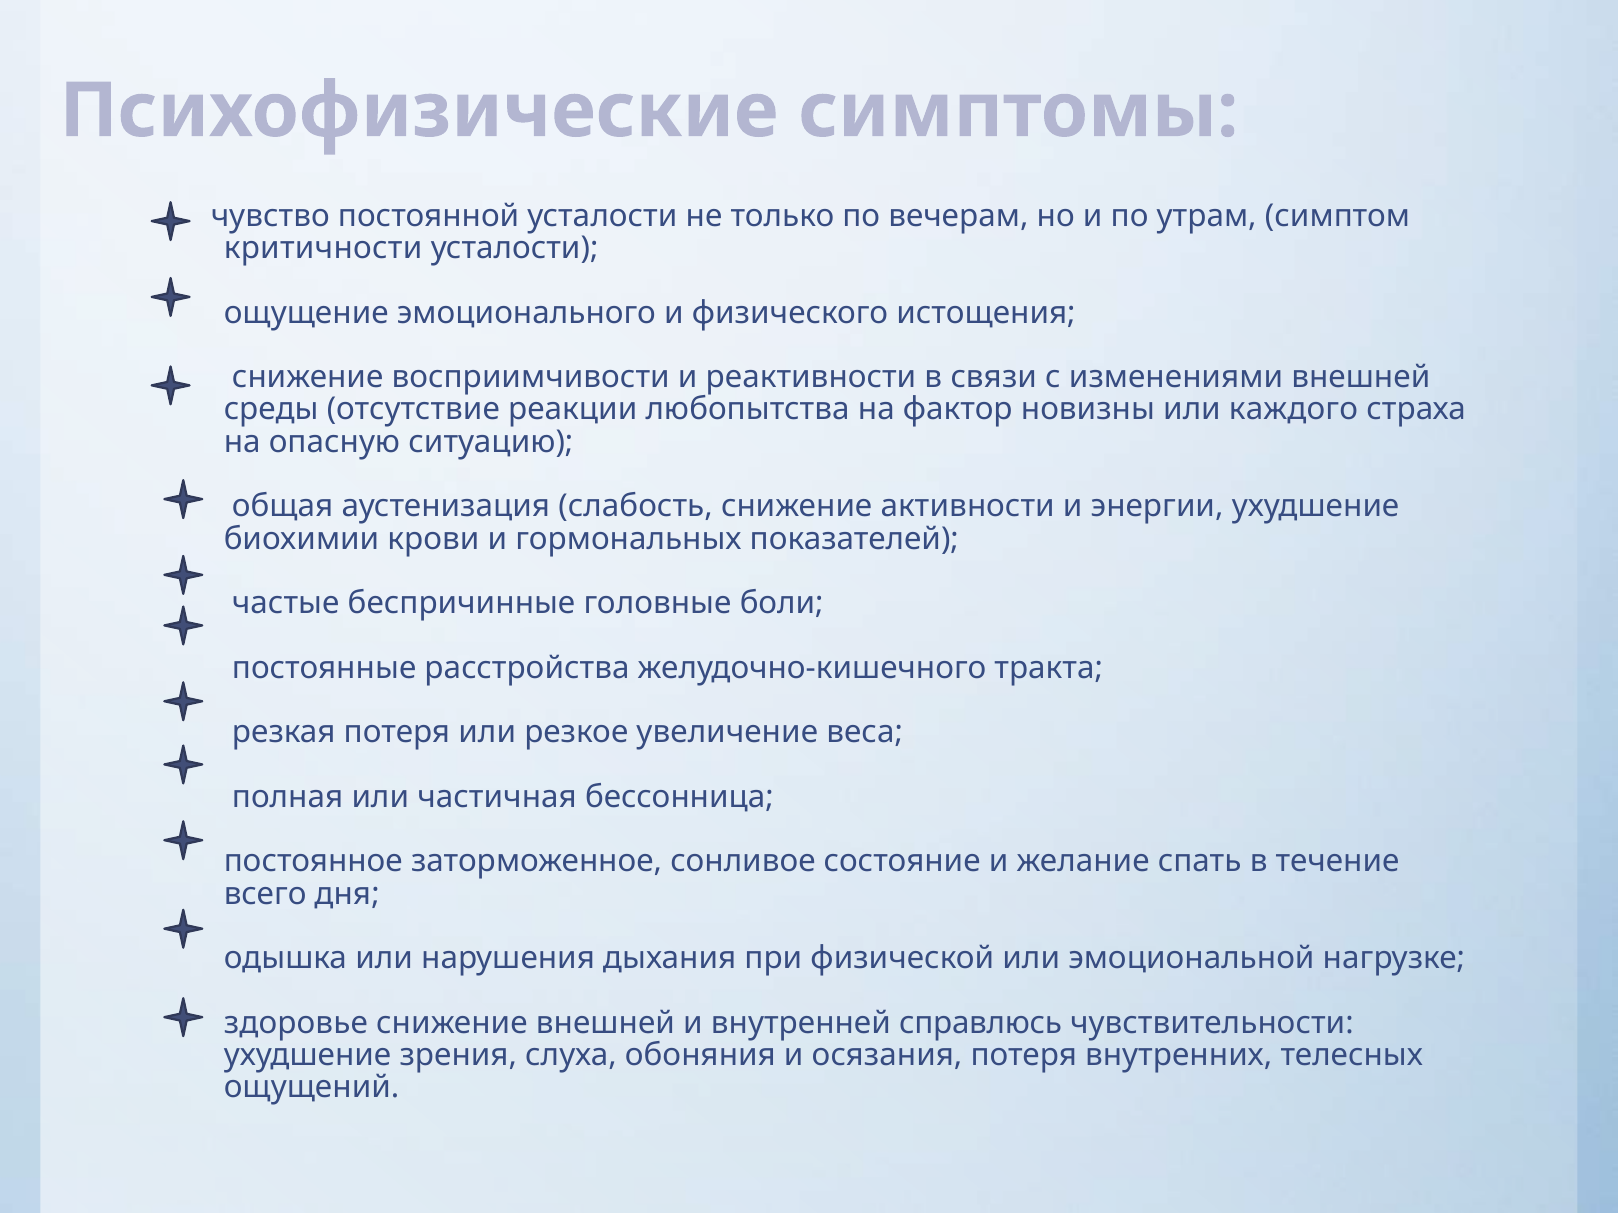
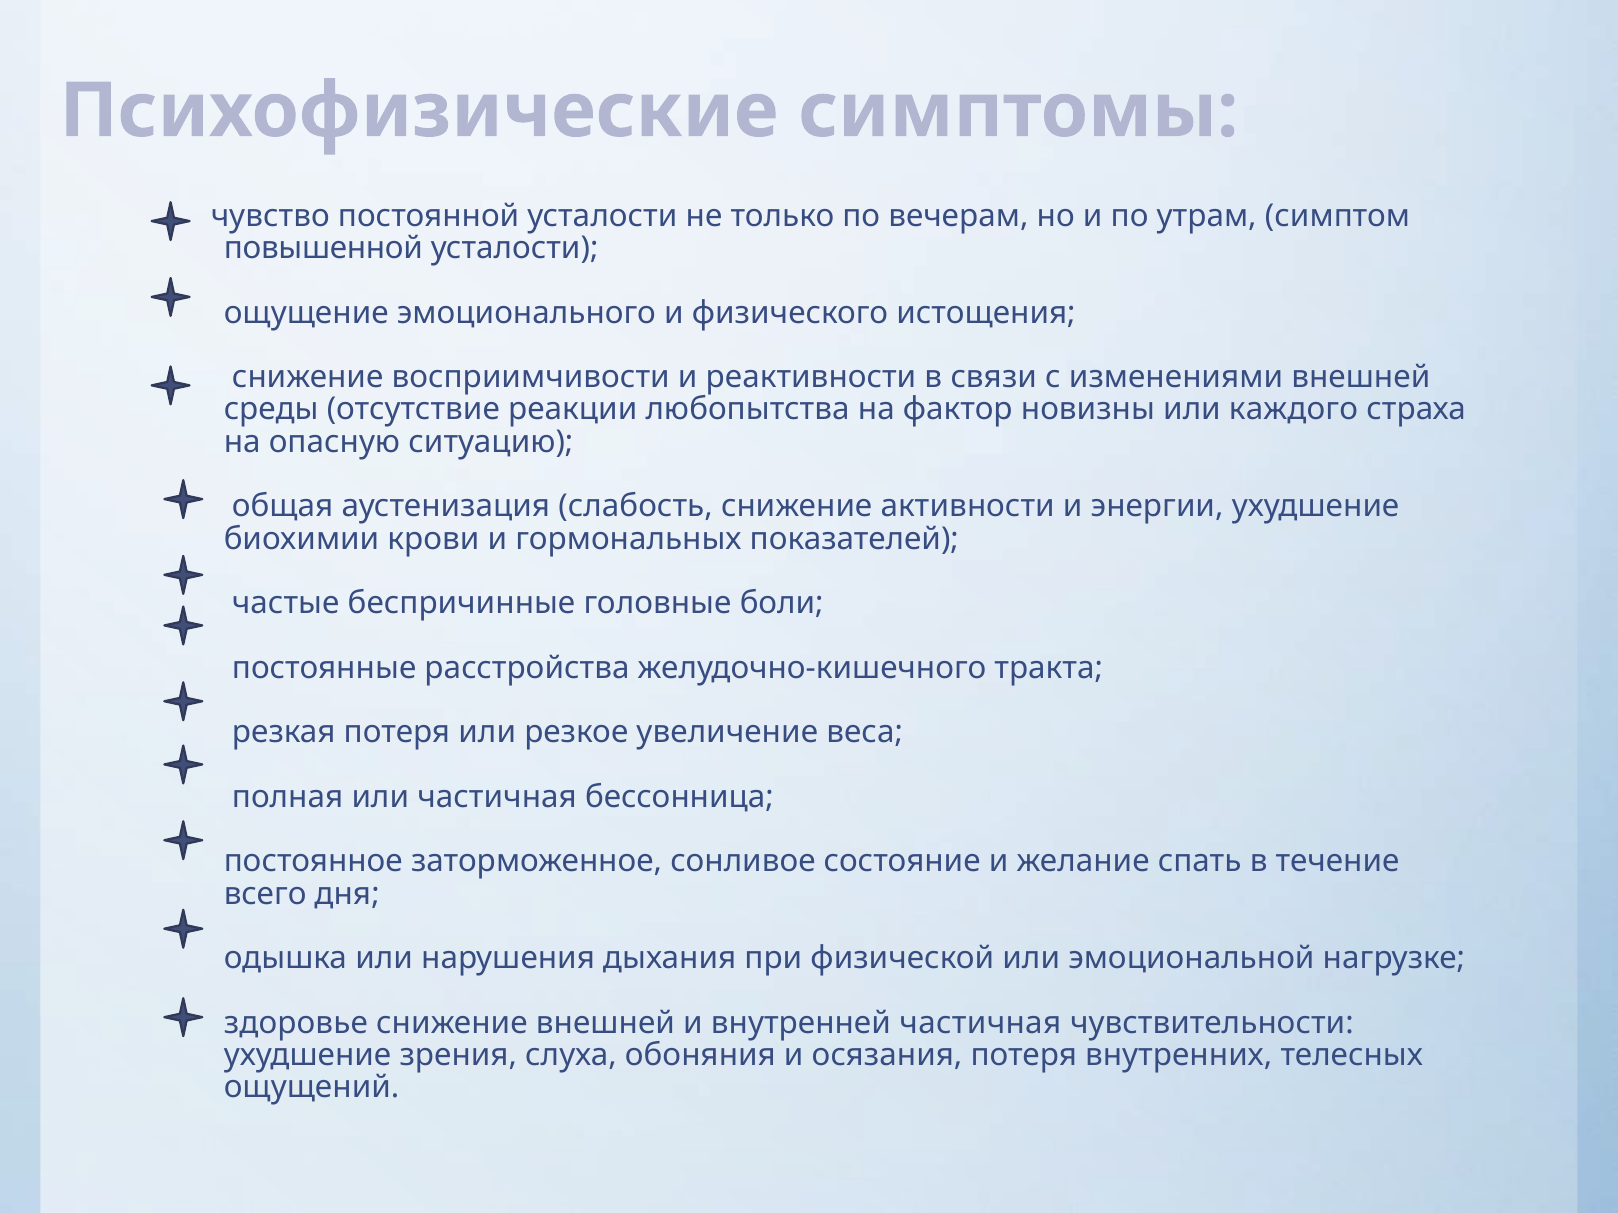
критичности: критичности -> повышенной (323, 248)
внутренней справлюсь: справлюсь -> частичная (980, 1023)
